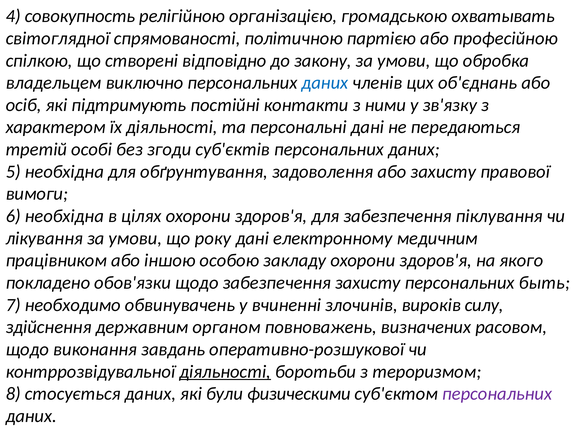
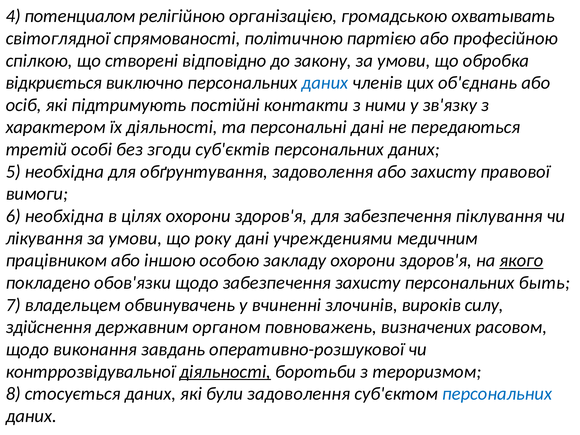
совокупность: совокупность -> потенциалом (80, 16)
владельцем: владельцем -> відкриється (54, 83)
електронному: електронному -> учреждениями (333, 238)
якого underline: none -> present (521, 261)
необходимо: необходимо -> владельцем (73, 305)
були физическими: физическими -> задоволення (299, 394)
персональних colour: purple -> blue (497, 394)
